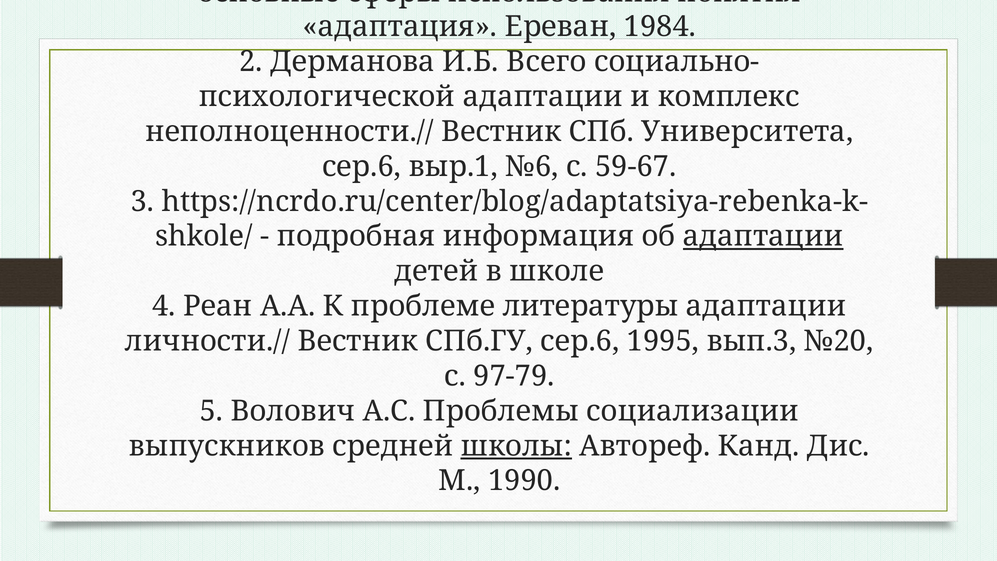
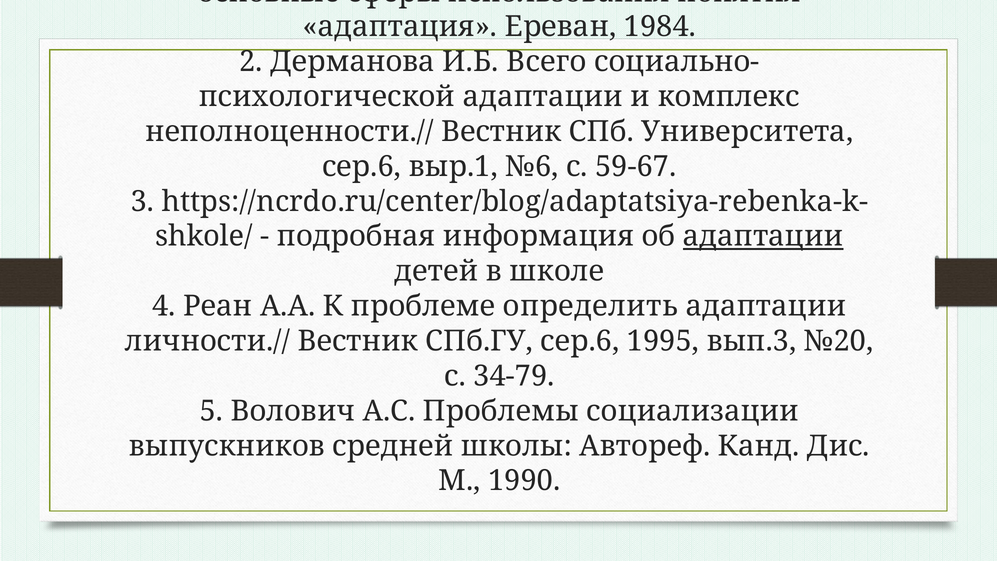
проблеме литературы: литературы -> определить (590, 306)
97-79: 97-79 -> 34-79 (514, 376)
школы underline: present -> none (516, 446)
